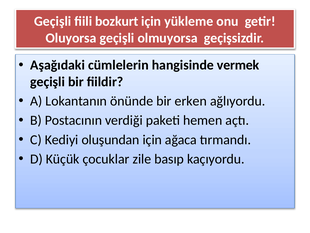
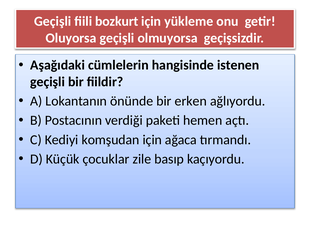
vermek: vermek -> istenen (238, 65)
oluşundan: oluşundan -> komşudan (110, 139)
